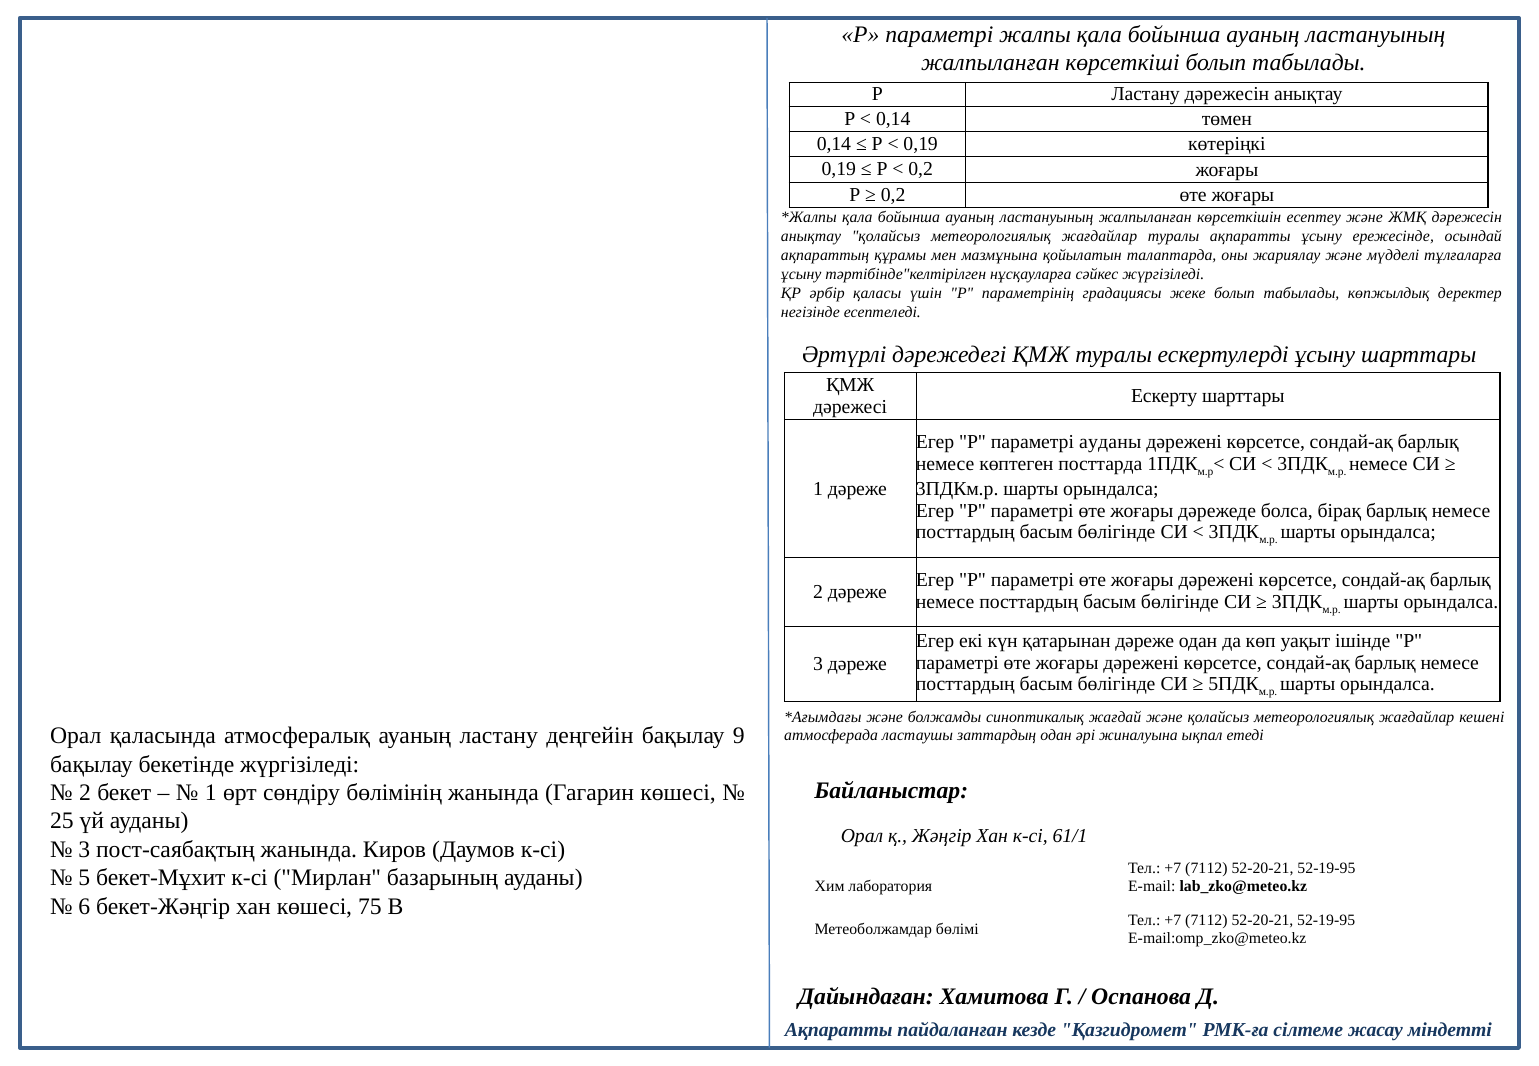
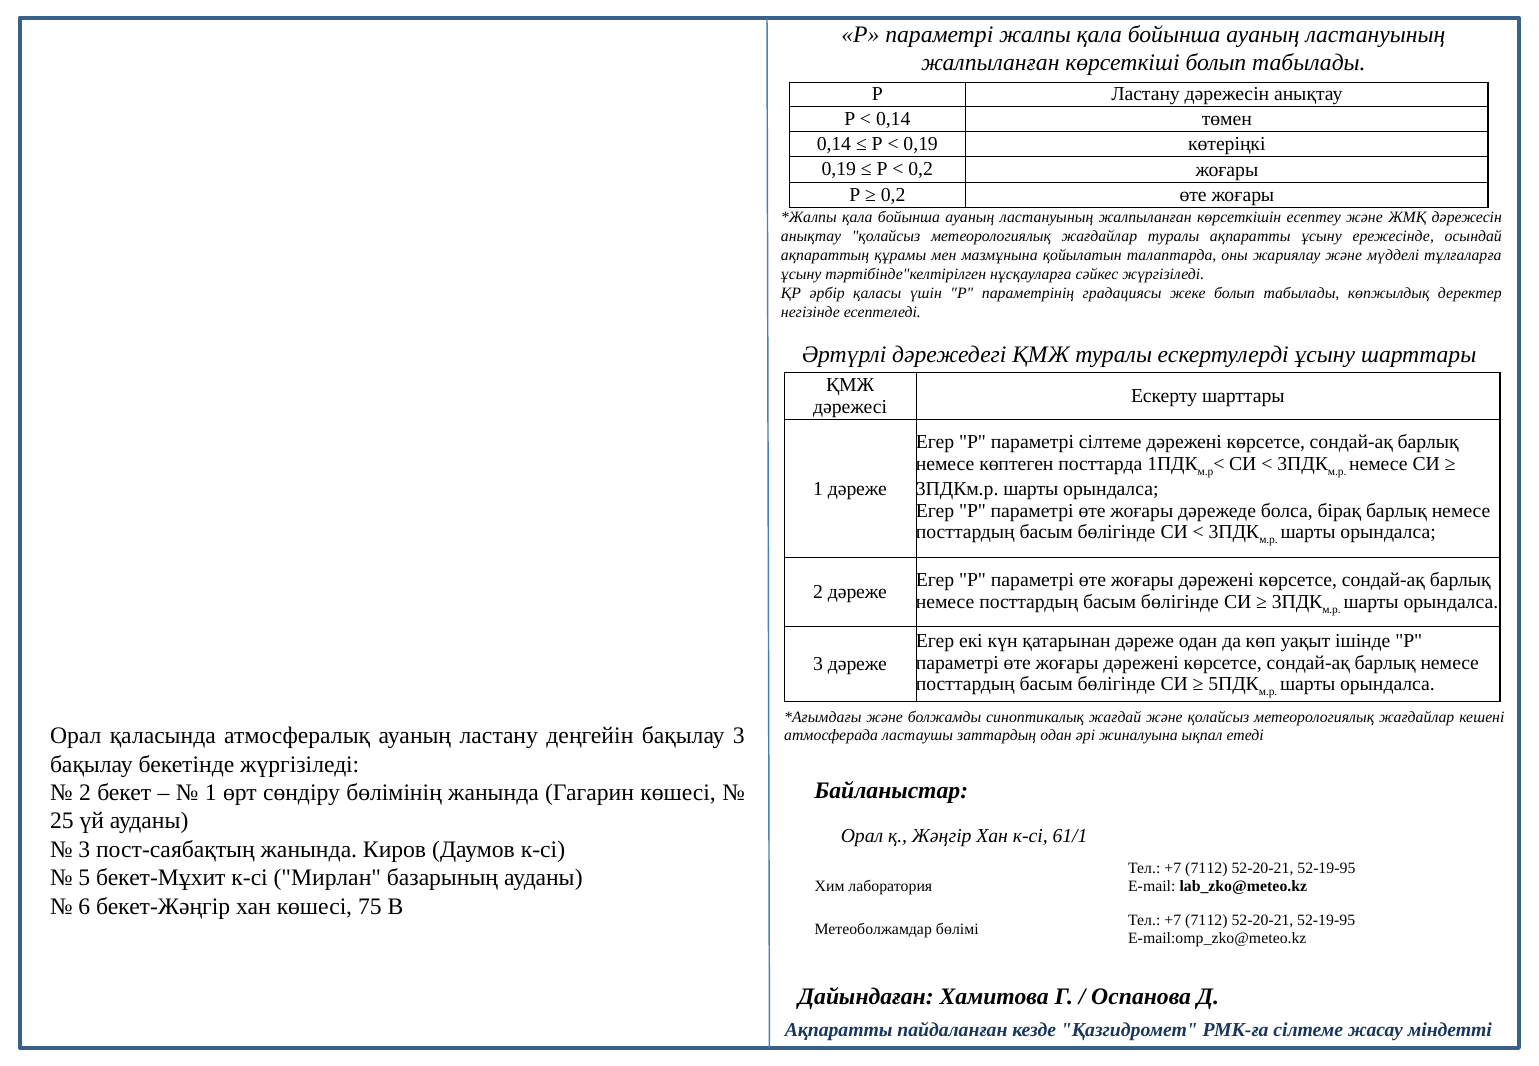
параметрі ауданы: ауданы -> сілтеме (1110, 442)
бақылау 9: 9 -> 3 (739, 735)
